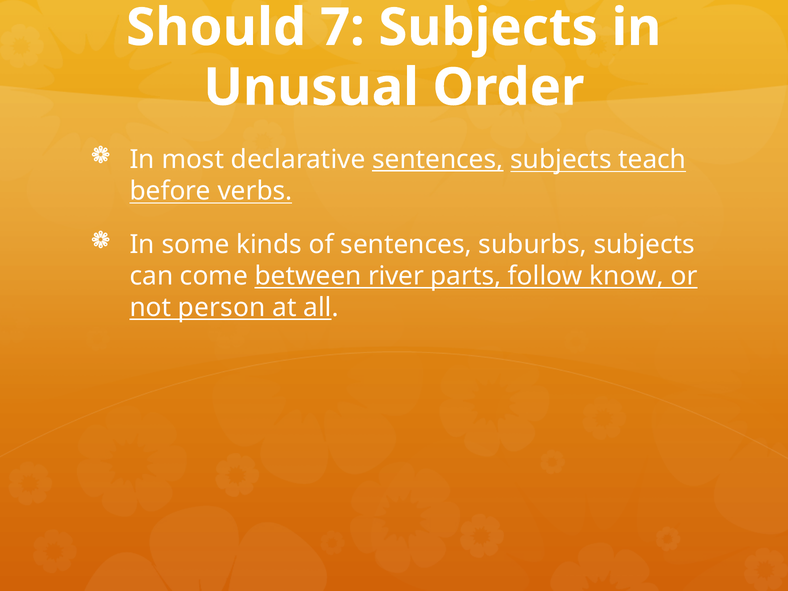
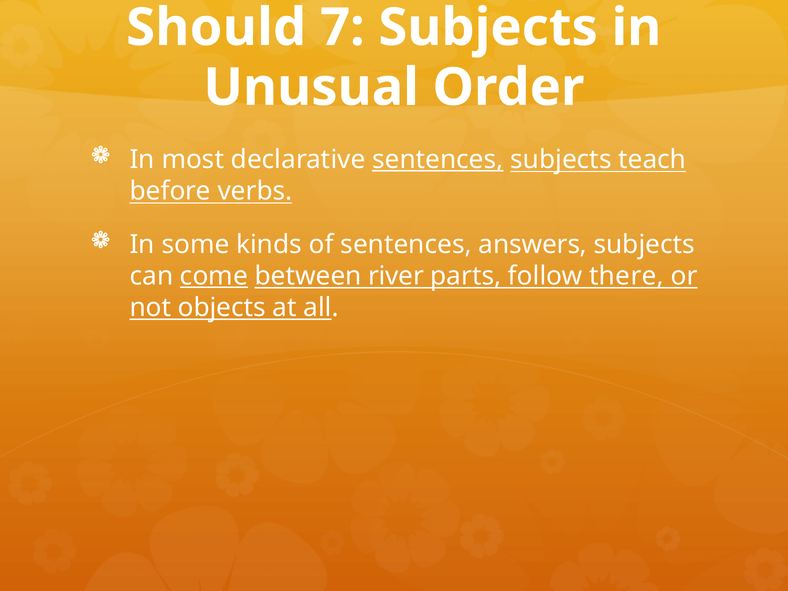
suburbs: suburbs -> answers (533, 244)
come underline: none -> present (214, 276)
know: know -> there (626, 276)
person: person -> objects (222, 307)
